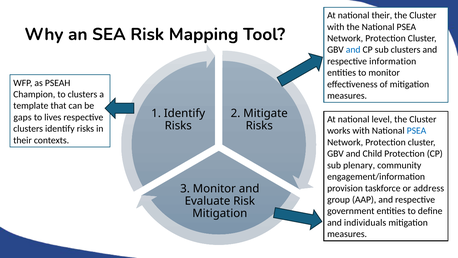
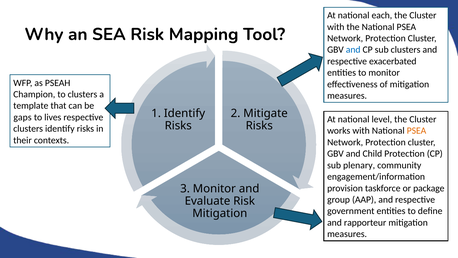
national their: their -> each (382, 15)
information: information -> exacerbated (393, 61)
PSEA colour: blue -> orange (417, 131)
address: address -> package (429, 188)
individuals: individuals -> rapporteur (365, 222)
